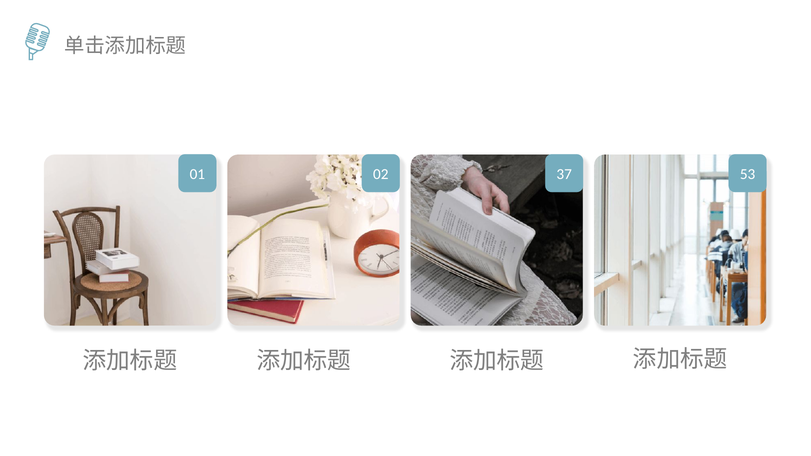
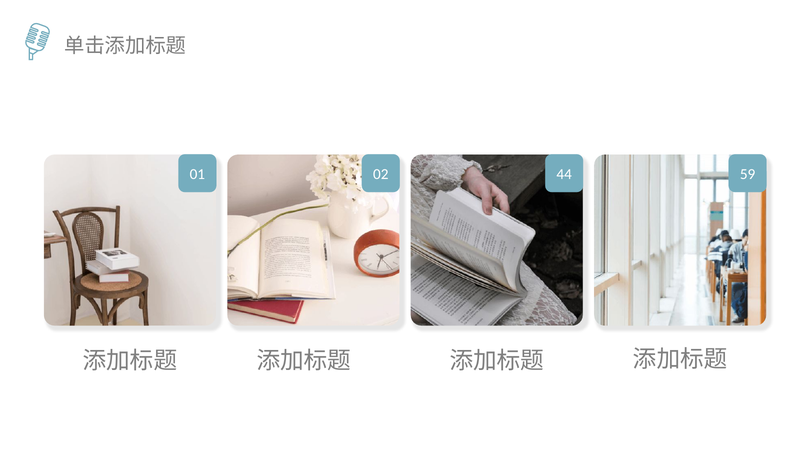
37: 37 -> 44 (564, 174)
53: 53 -> 59 (748, 174)
